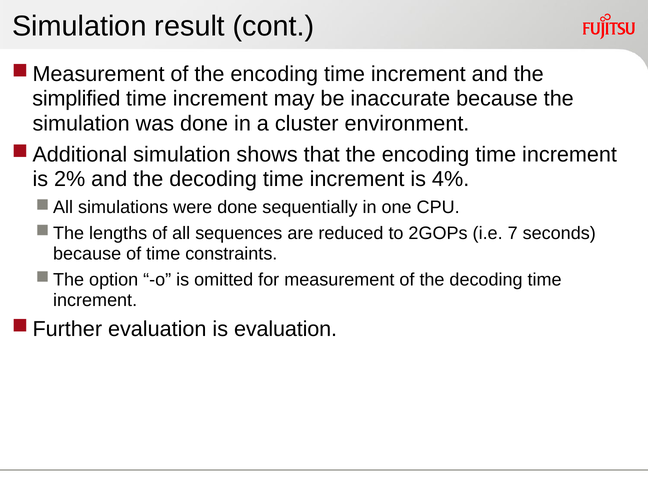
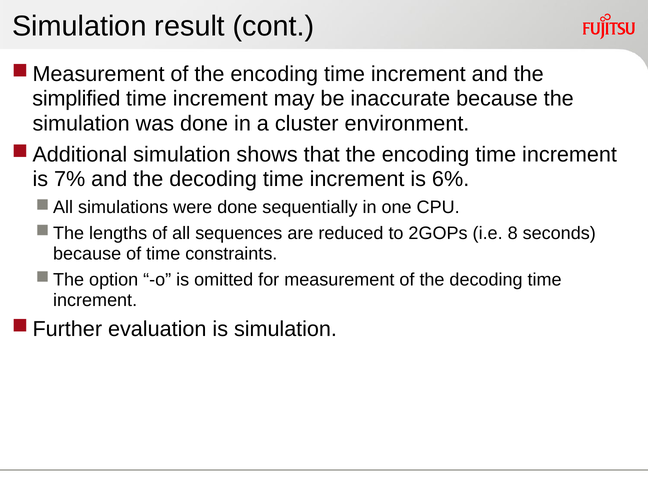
2%: 2% -> 7% (70, 179)
4%: 4% -> 6% (451, 179)
7: 7 -> 8 (513, 233)
is evaluation: evaluation -> simulation (285, 329)
